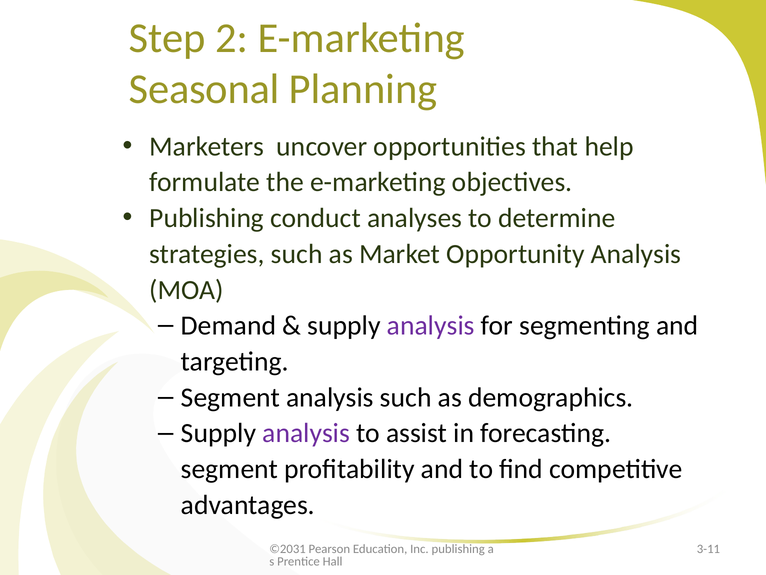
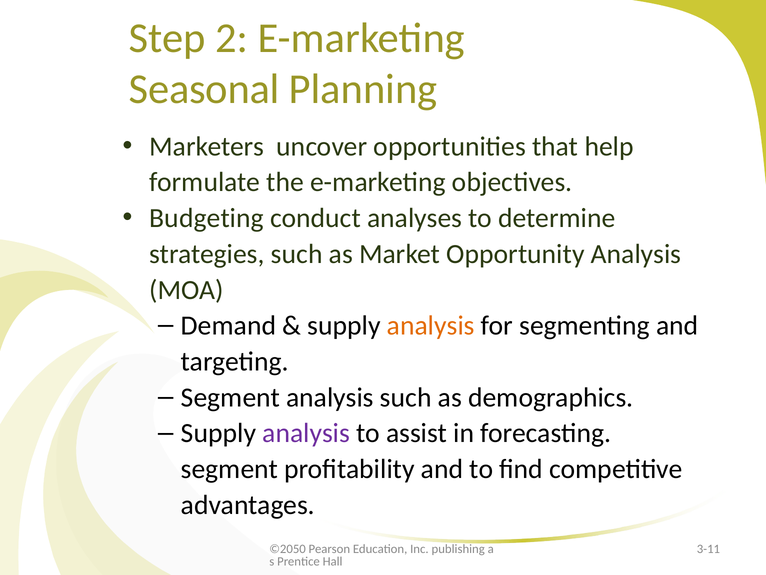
Publishing: Publishing -> Budgeting (207, 218)
analysis colour: purple -> orange (431, 325)
©2031: ©2031 -> ©2050 (288, 549)
